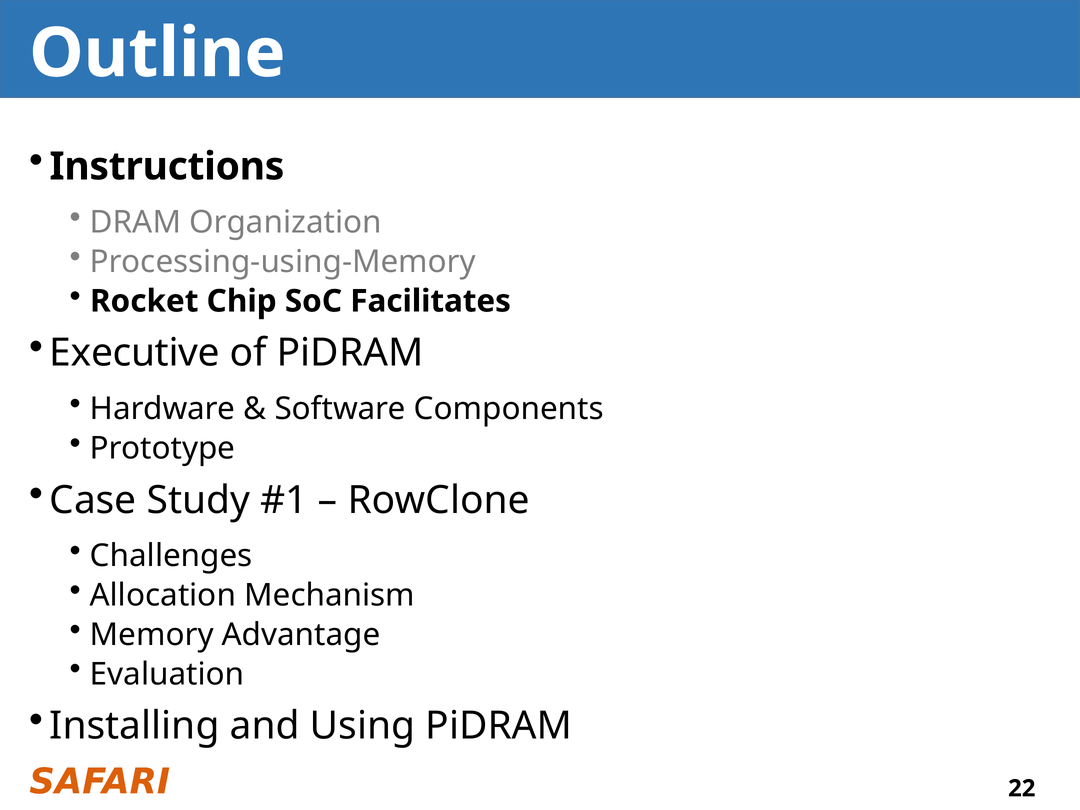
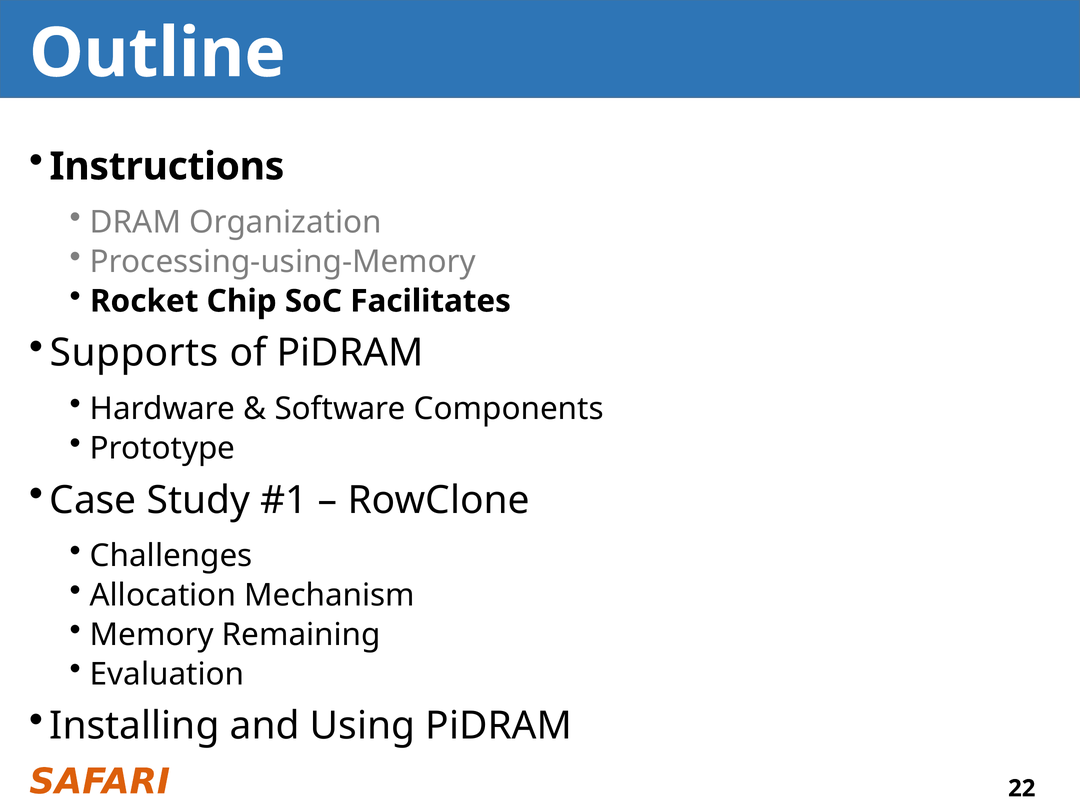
Executive: Executive -> Supports (134, 353)
Advantage: Advantage -> Remaining (301, 635)
